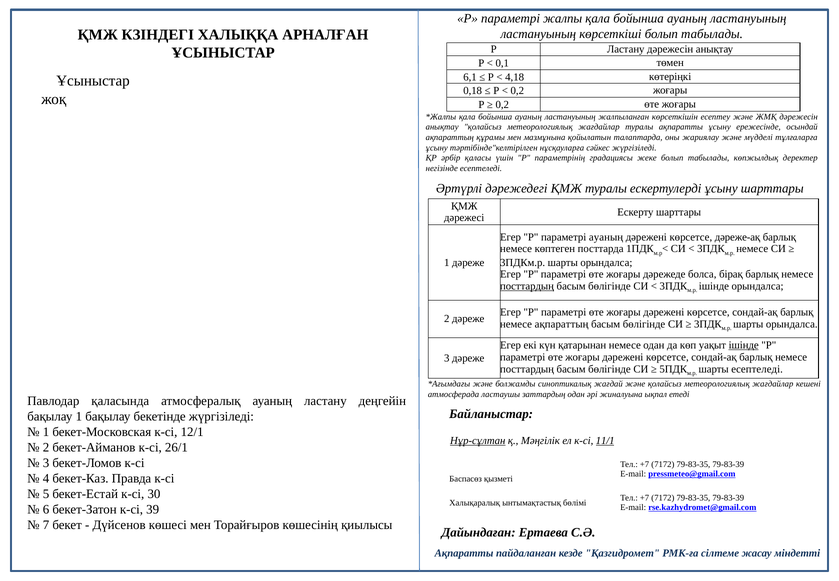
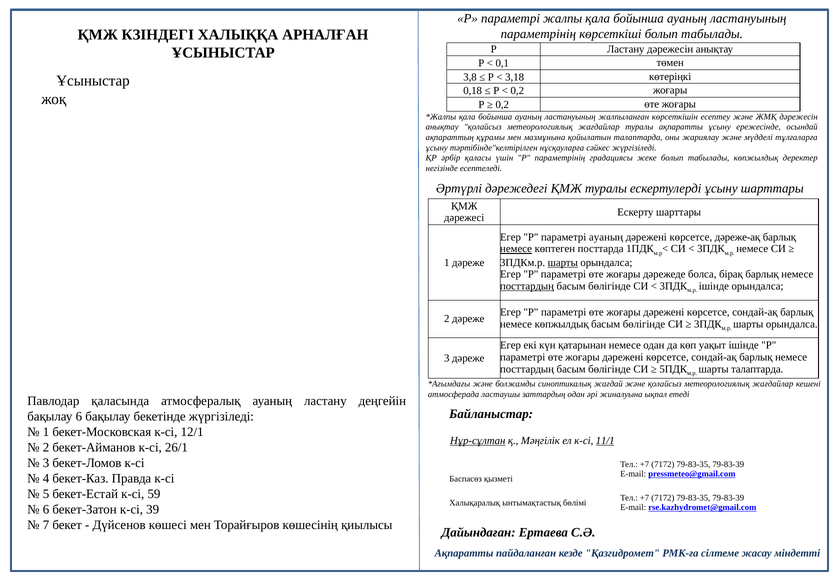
ластануының: ластануының -> параметрінің (538, 34)
6,1: 6,1 -> 3,8 (470, 77)
4,18: 4,18 -> 3,18 (515, 77)
немесе underline: none -> present (516, 249)
шарты underline: none -> present (563, 262)
немесе ақпараттың: ақпараттың -> көпжылдық (562, 324)
ішінде underline: present -> none (744, 345)
шарты есептеледі: есептеледі -> талаптарда (757, 369)
бақылау 1: 1 -> 6 (79, 416)
30: 30 -> 59 (154, 494)
